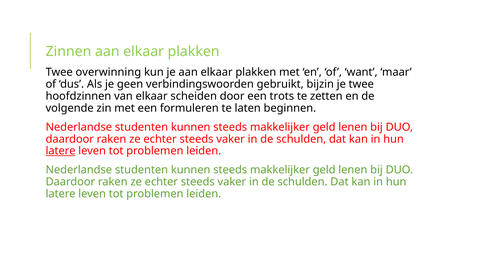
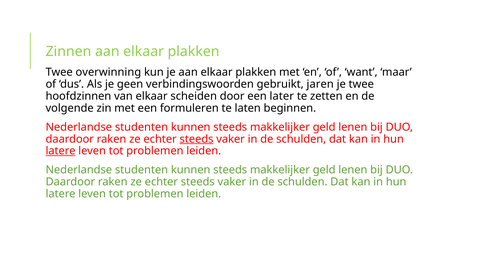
bijzin: bijzin -> jaren (320, 84)
trots: trots -> later (282, 96)
steeds underline: none -> present (197, 139)
